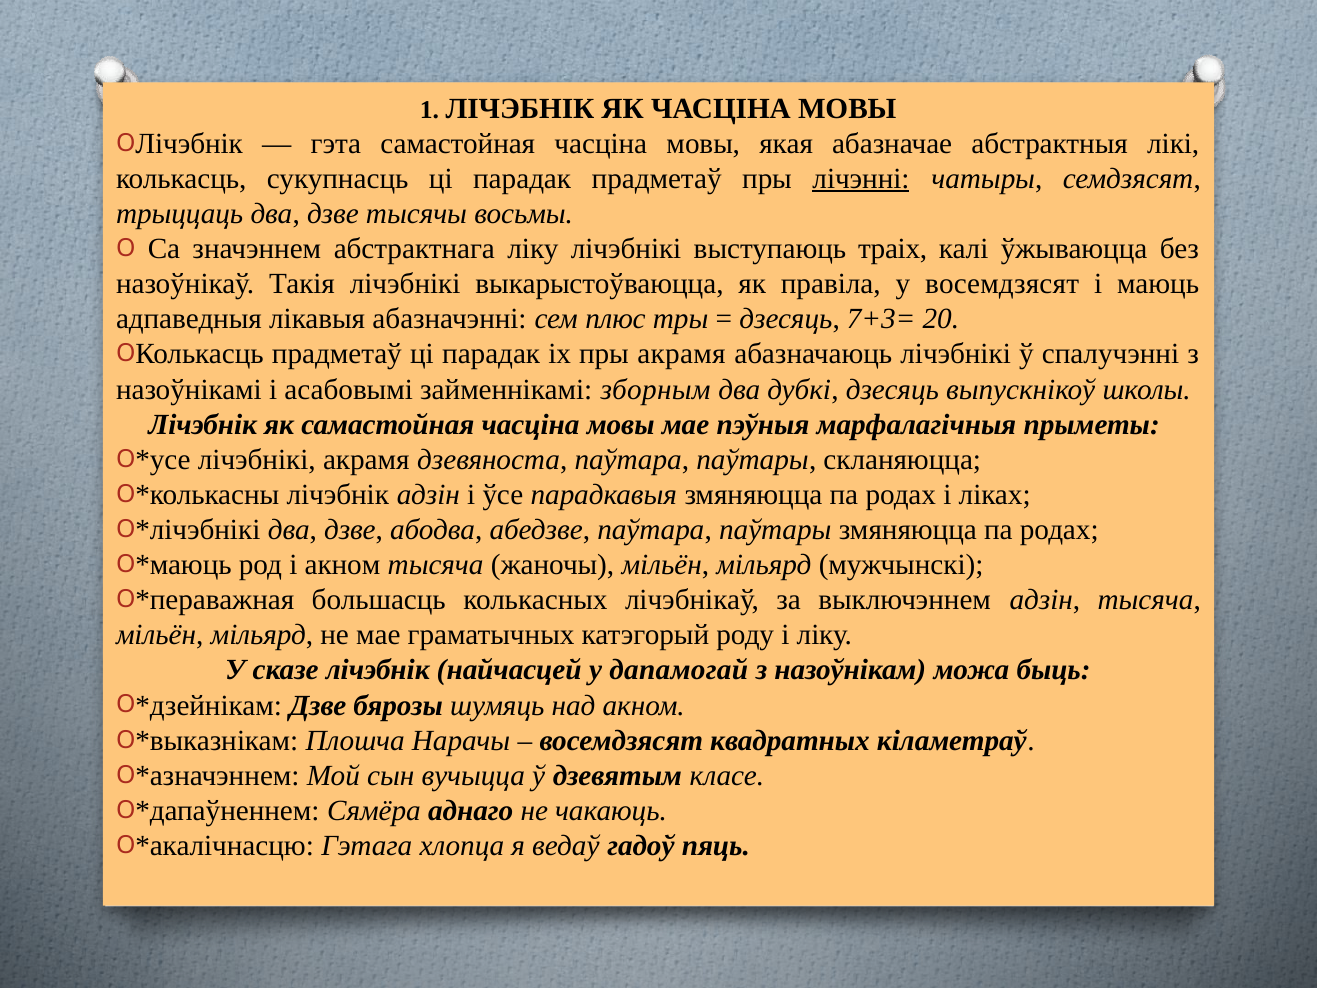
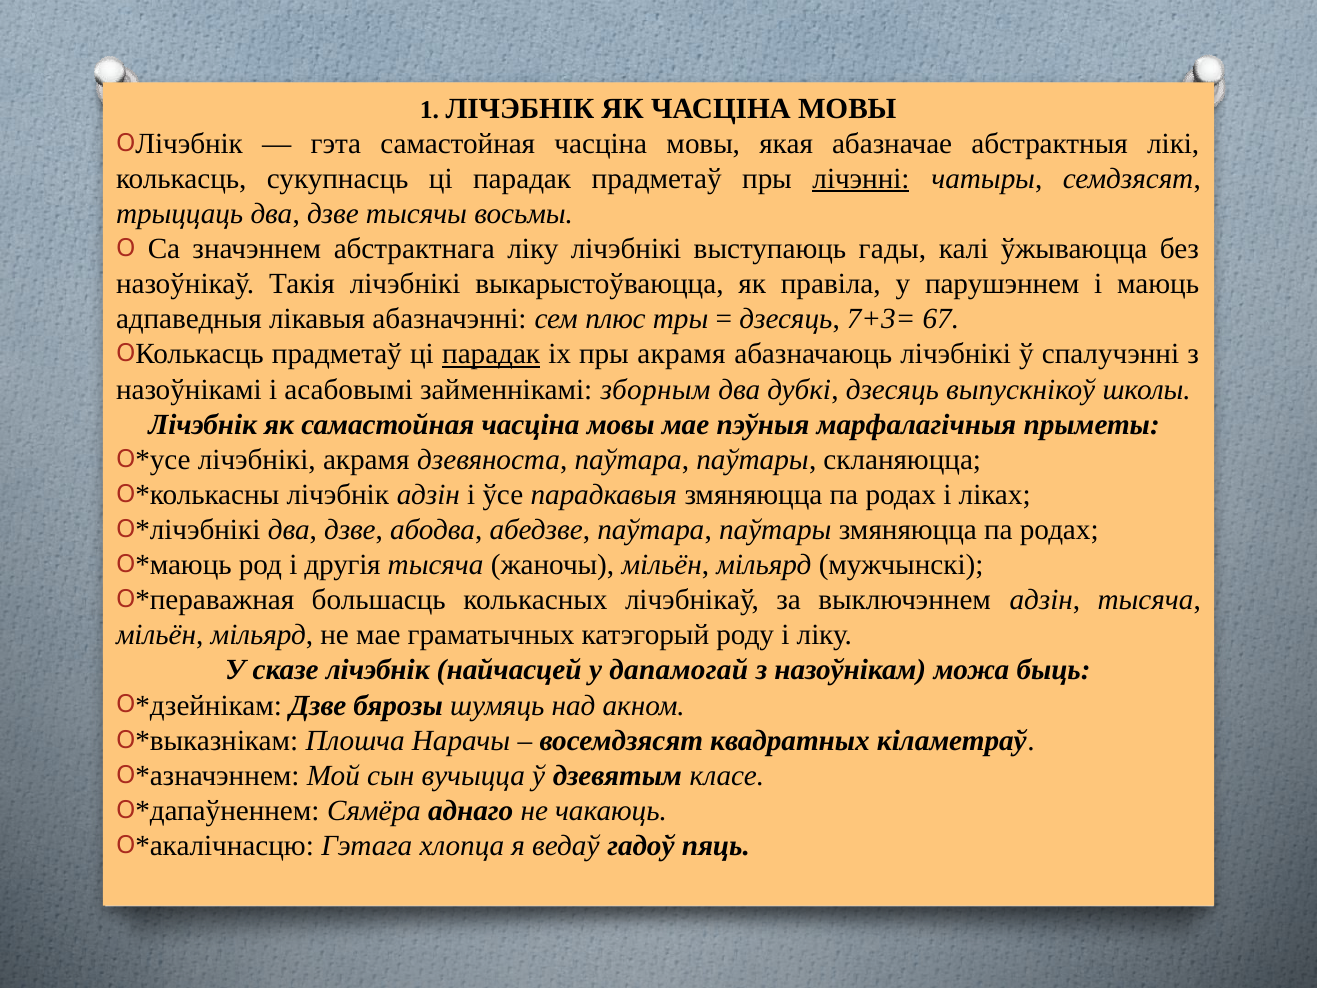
траіх: траіх -> гады (892, 249)
у восемдзясят: восемдзясят -> парушэннем (1002, 284)
20: 20 -> 67 (941, 319)
парадак underline: none -> present (491, 354)
і акном: акном -> другія (343, 565)
